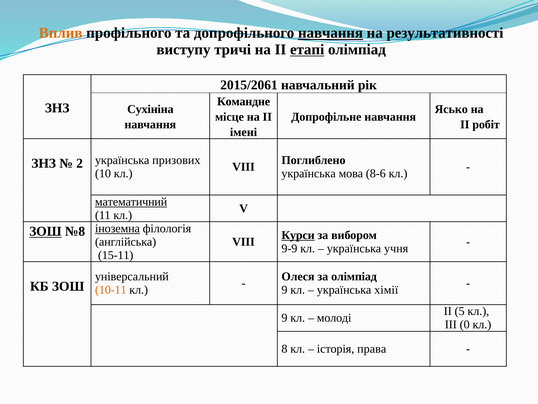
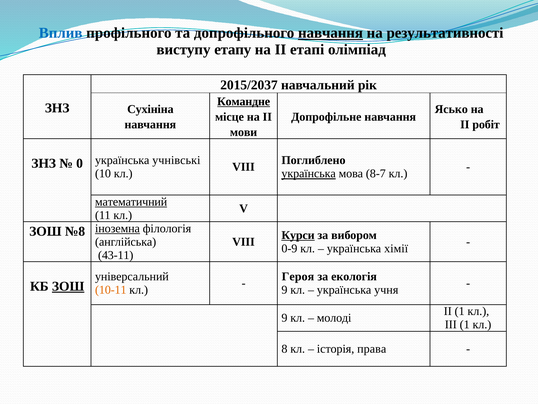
Вплив colour: orange -> blue (61, 33)
тричі: тричі -> етапу (233, 50)
етапі underline: present -> none (307, 50)
2015/2061: 2015/2061 -> 2015/2037 (249, 85)
Командне underline: none -> present (244, 101)
імені: імені -> мови (244, 132)
2: 2 -> 0 (80, 163)
призових: призових -> учнівські (176, 160)
українська underline: none -> present (309, 173)
8-6: 8-6 -> 8-7 (376, 173)
ЗОШ underline: present -> none (45, 231)
9-9: 9-9 -> 0-9 (289, 248)
учня: учня -> хімії (396, 248)
15-11: 15-11 -> 43-11 (116, 255)
Олеся: Олеся -> Героя (298, 276)
за олімпіад: олімпіад -> екологія (354, 276)
ЗОШ underline: none -> present (68, 286)
хімії: хімії -> учня (386, 290)
ІІ 5: 5 -> 1 (460, 311)
ІІІ 0: 0 -> 1 (465, 324)
